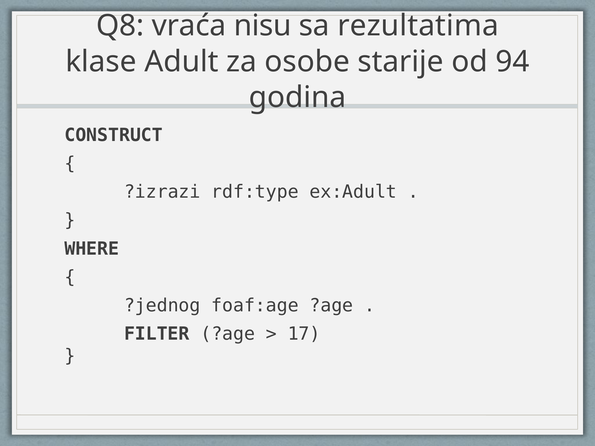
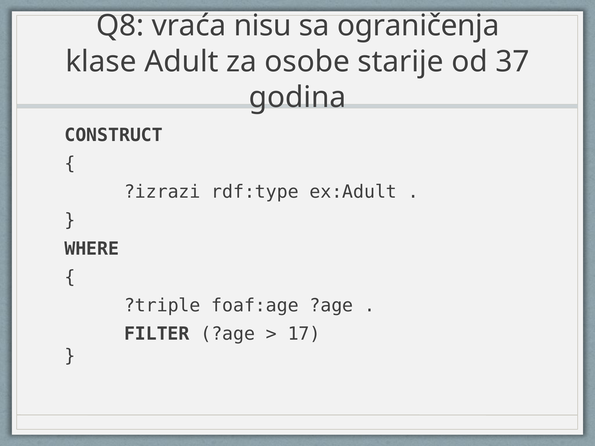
rezultatima: rezultatima -> ograničenja (418, 26)
94: 94 -> 37 (512, 62)
?jednog: ?jednog -> ?triple (162, 306)
